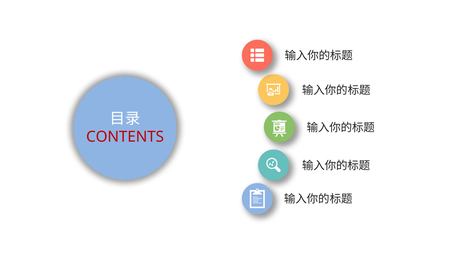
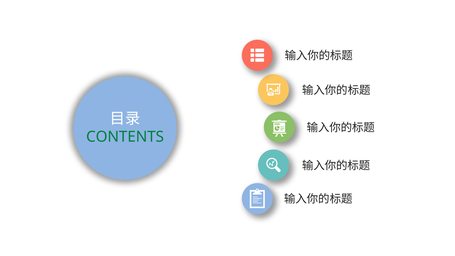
CONTENTS colour: red -> green (125, 137)
